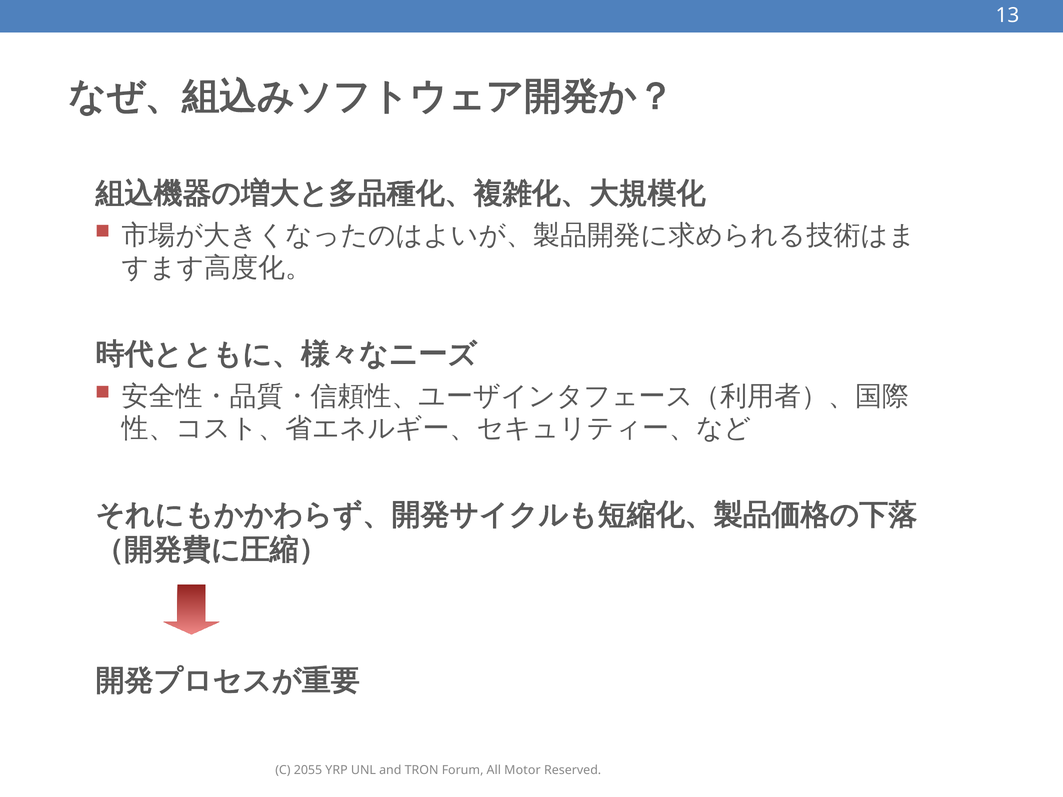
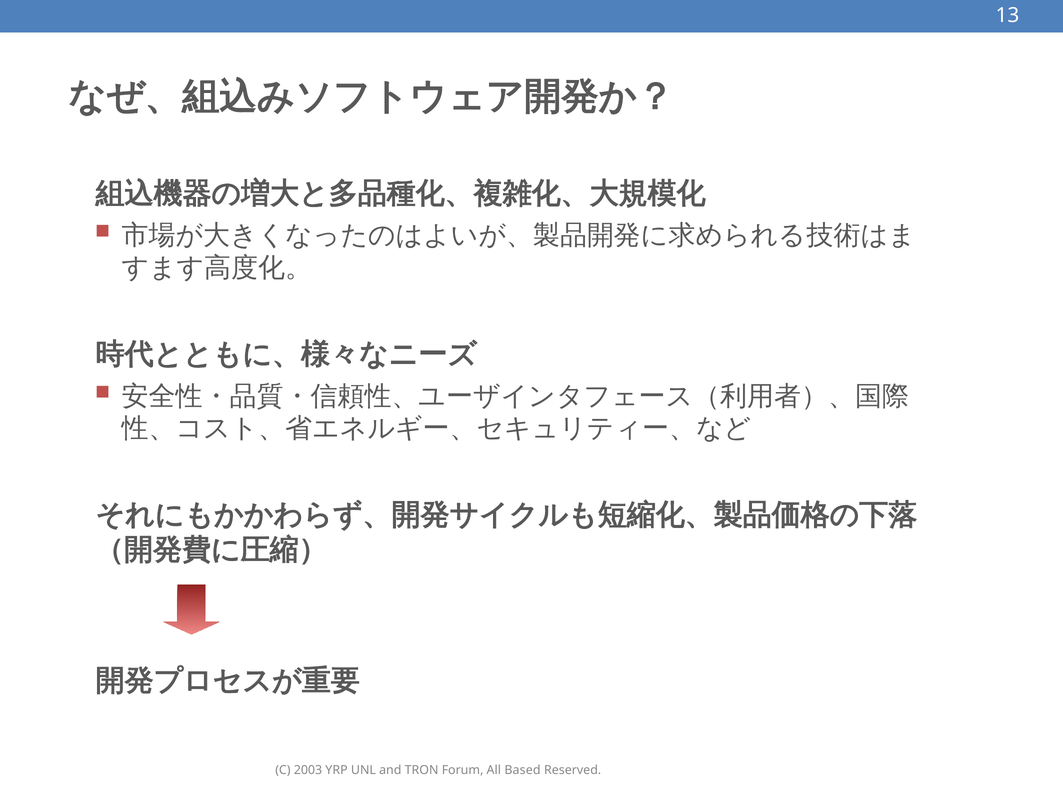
2055: 2055 -> 2003 (308, 771)
Motor: Motor -> Based (522, 771)
